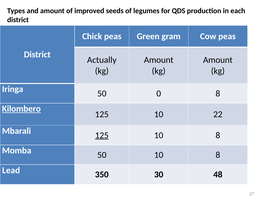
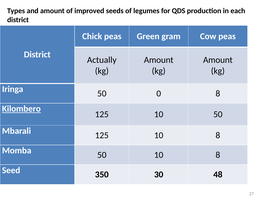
10 22: 22 -> 50 (218, 114)
125 underline: present -> none (102, 135)
Lead: Lead -> Seed (11, 170)
